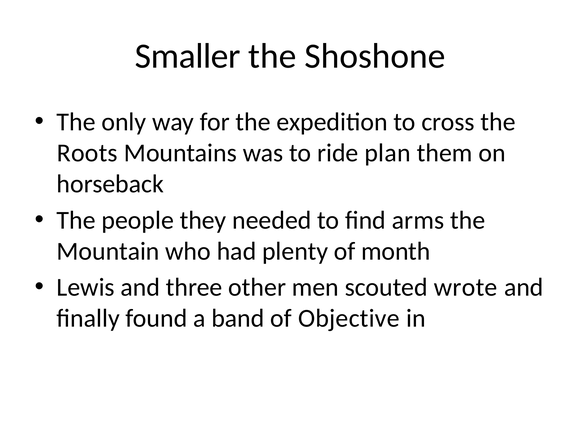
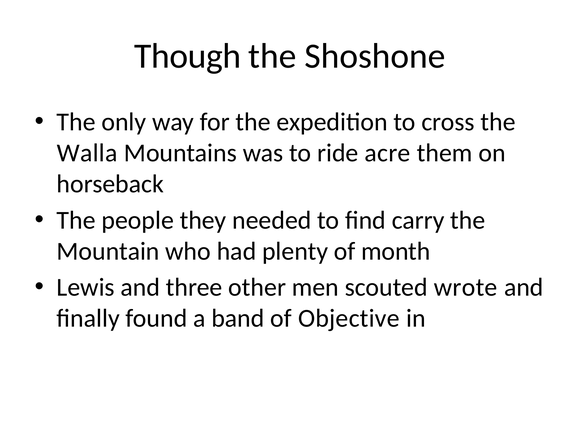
Smaller: Smaller -> Though (188, 56)
Roots: Roots -> Walla (87, 153)
plan: plan -> acre (388, 153)
arms: arms -> carry (418, 220)
